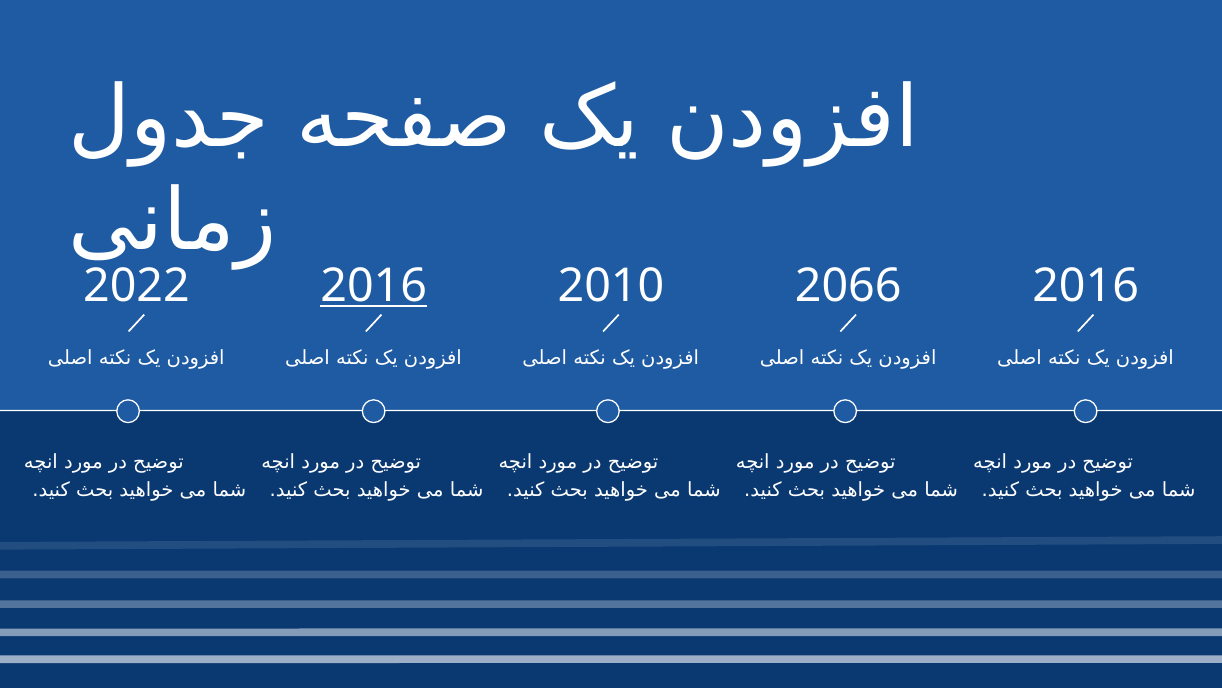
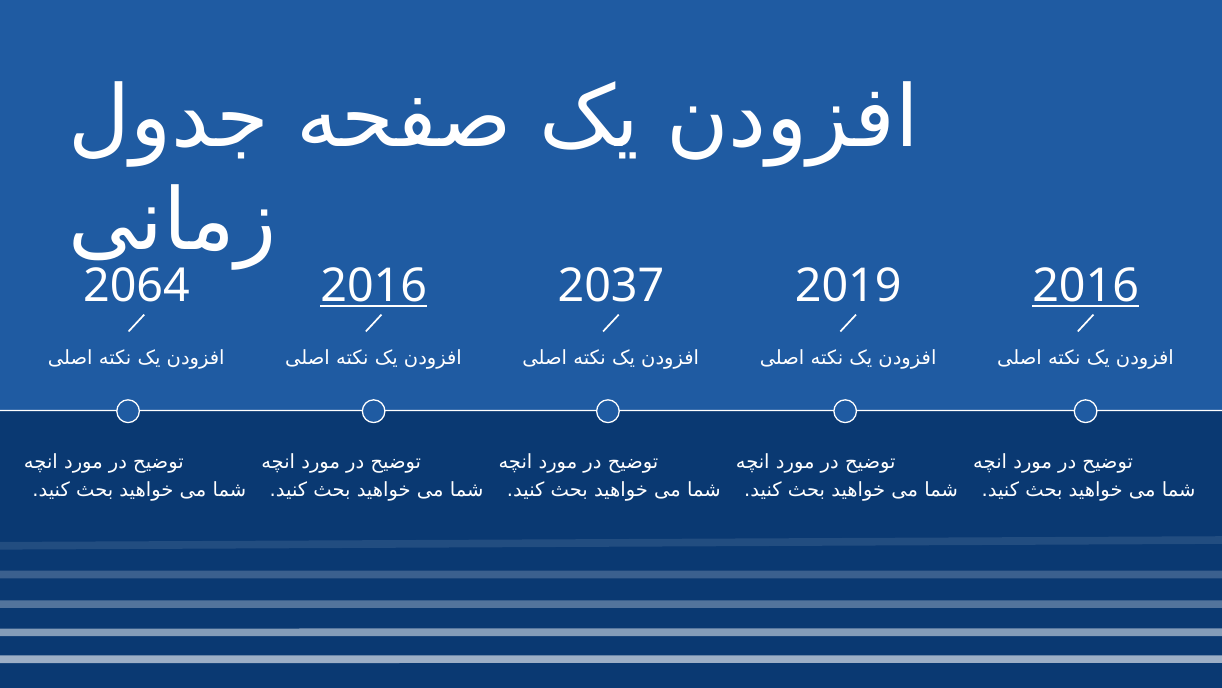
2022: 2022 -> 2064 (136, 286)
2010: 2010 -> 2037 (611, 286)
2066: 2066 -> 2019 (848, 286)
2016 underline: none -> present (1086, 286)
